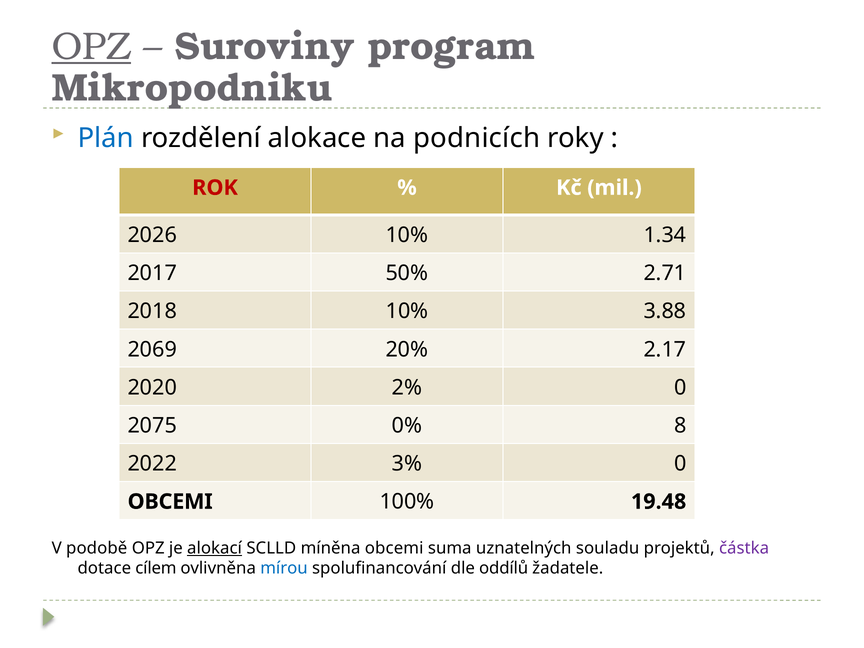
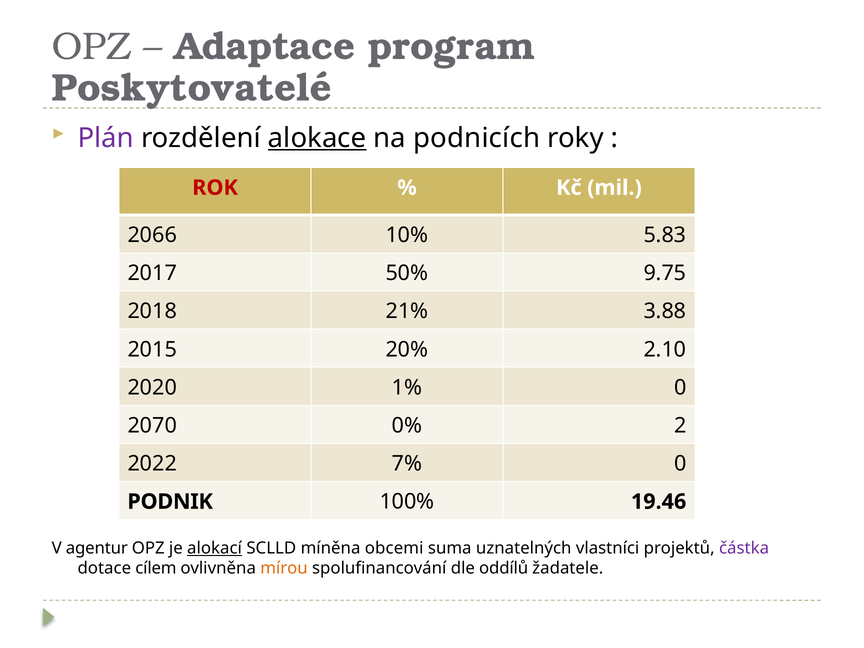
OPZ underline: present -> none (91, 46)
Suroviny: Suroviny -> Adaptace (265, 46)
Mikropodniku: Mikropodniku -> Poskytovatelé (192, 88)
Plán colour: blue -> purple (106, 138)
alokace underline: none -> present (317, 138)
2026: 2026 -> 2066 (152, 235)
1.34: 1.34 -> 5.83 (665, 235)
2.71: 2.71 -> 9.75 (665, 273)
2018 10%: 10% -> 21% (407, 311)
2069: 2069 -> 2015 (152, 349)
2.17: 2.17 -> 2.10 (665, 349)
2%: 2% -> 1% (407, 387)
2075: 2075 -> 2070 (152, 426)
8: 8 -> 2 (680, 426)
3%: 3% -> 7% (407, 464)
OBCEMI: OBCEMI -> PODNIK (170, 502)
19.48: 19.48 -> 19.46 (659, 502)
podobě: podobě -> agentur (97, 548)
souladu: souladu -> vlastníci (608, 548)
mírou colour: blue -> orange (284, 568)
